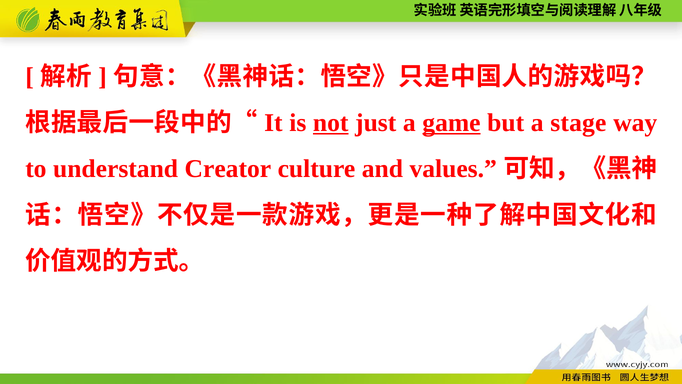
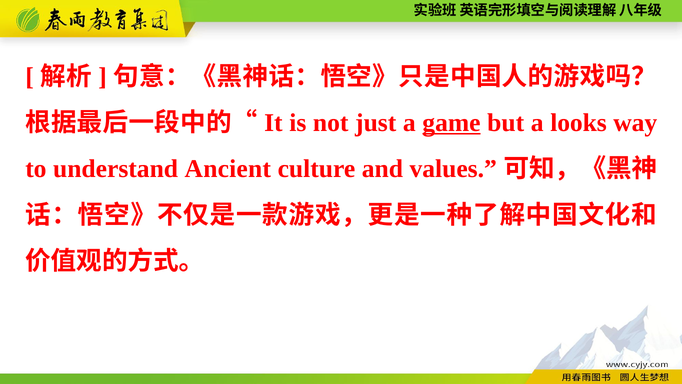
not underline: present -> none (331, 123)
stage: stage -> looks (579, 123)
Creator: Creator -> Ancient (228, 169)
